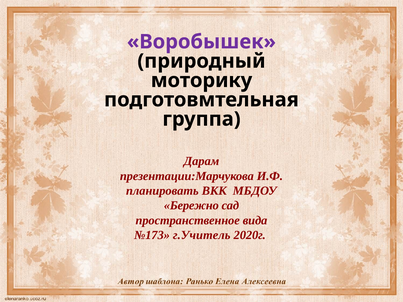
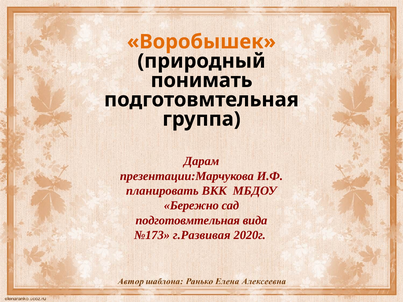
Воробышек colour: purple -> orange (201, 42)
моторику: моторику -> понимать (202, 80)
пространственное: пространственное -> подготовмтельная (188, 220)
г.Учитель: г.Учитель -> г.Развивая (202, 235)
